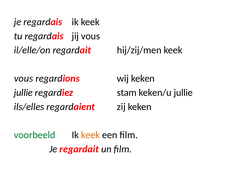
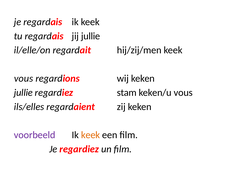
jij vous: vous -> jullie (91, 36)
keken/u jullie: jullie -> vous (183, 92)
voorbeeld colour: green -> purple (35, 135)
Je regardait: regardait -> regardiez (79, 149)
